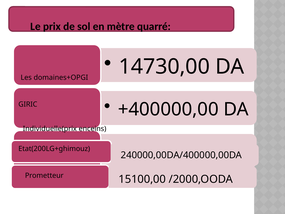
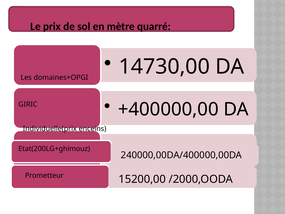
15100,00: 15100,00 -> 15200,00 (142, 179)
